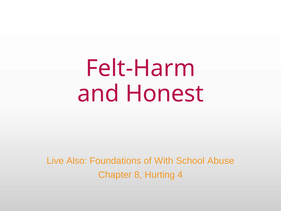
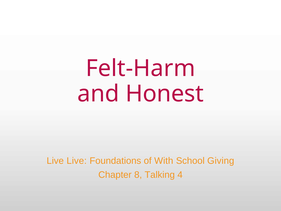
Live Also: Also -> Live (77, 161)
Abuse: Abuse -> Giving (221, 161)
Hurting: Hurting -> Talking (160, 175)
